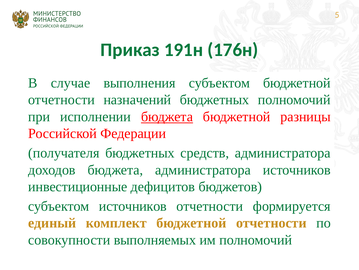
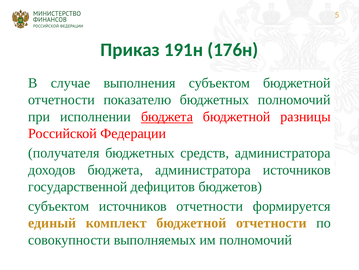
назначений: назначений -> показателю (137, 100)
инвестиционные: инвестиционные -> государственной (78, 186)
